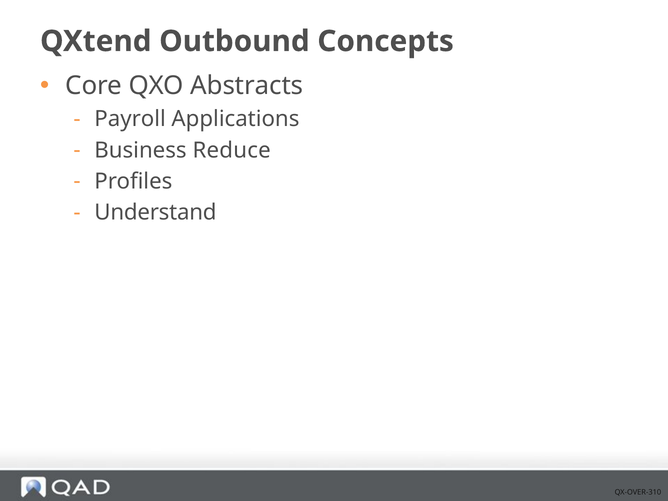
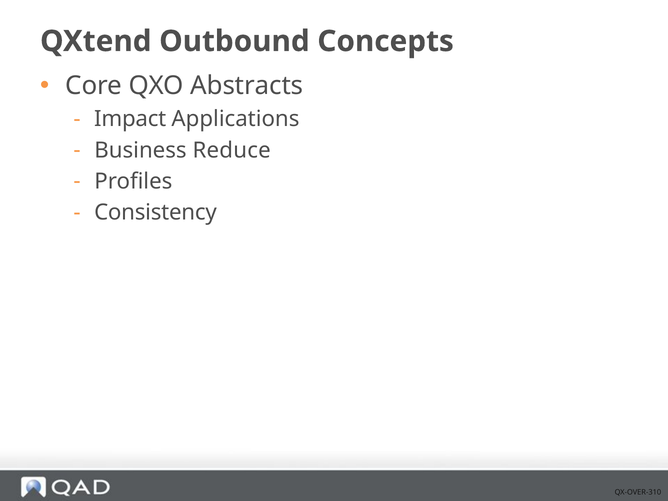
Payroll: Payroll -> Impact (130, 119)
Understand: Understand -> Consistency (155, 213)
